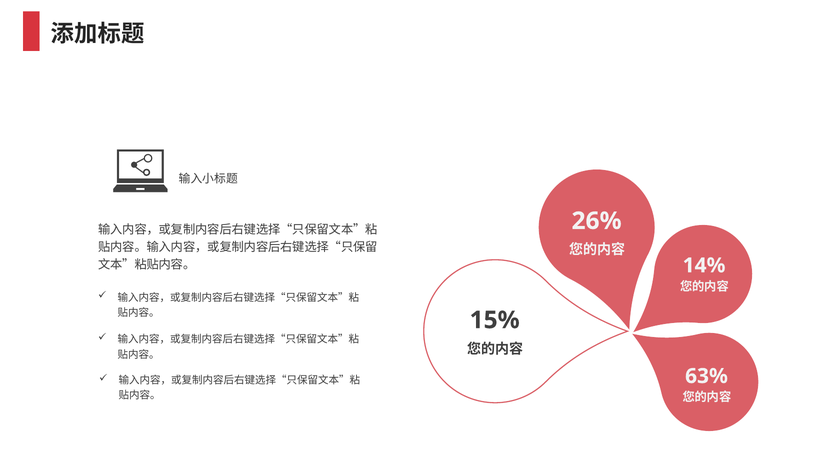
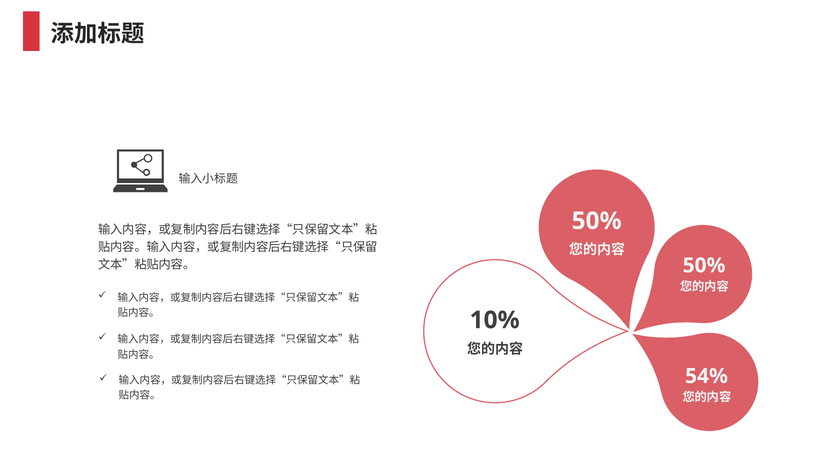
26%: 26% -> 50% (597, 221)
14%: 14% -> 50% (704, 265)
15%: 15% -> 10% (495, 320)
63%: 63% -> 54% (706, 376)
